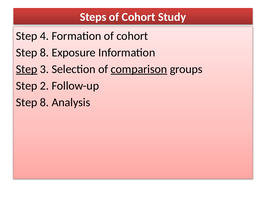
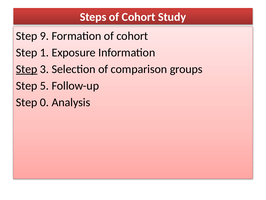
4: 4 -> 9 (44, 36)
8: 8 -> 1 (44, 52)
comparison underline: present -> none (139, 69)
2: 2 -> 5 (44, 86)
8: 8 -> 0 (44, 102)
